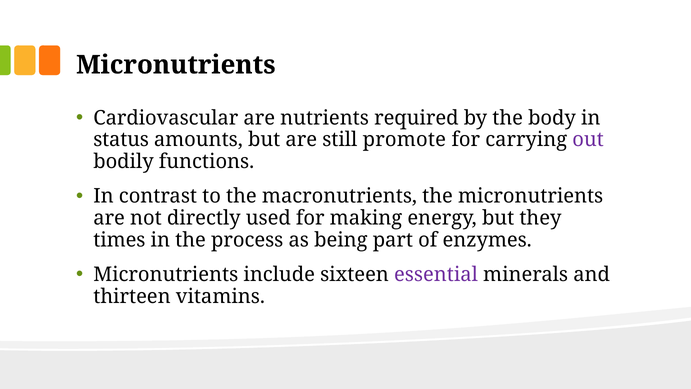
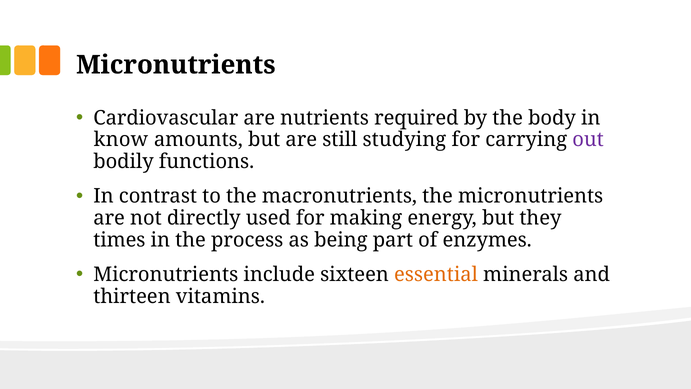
status: status -> know (121, 140)
promote: promote -> studying (404, 140)
essential colour: purple -> orange (436, 274)
